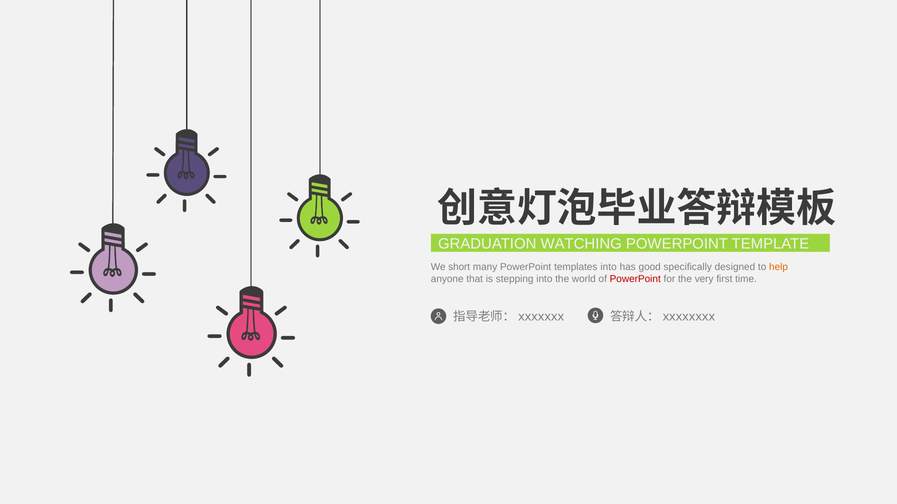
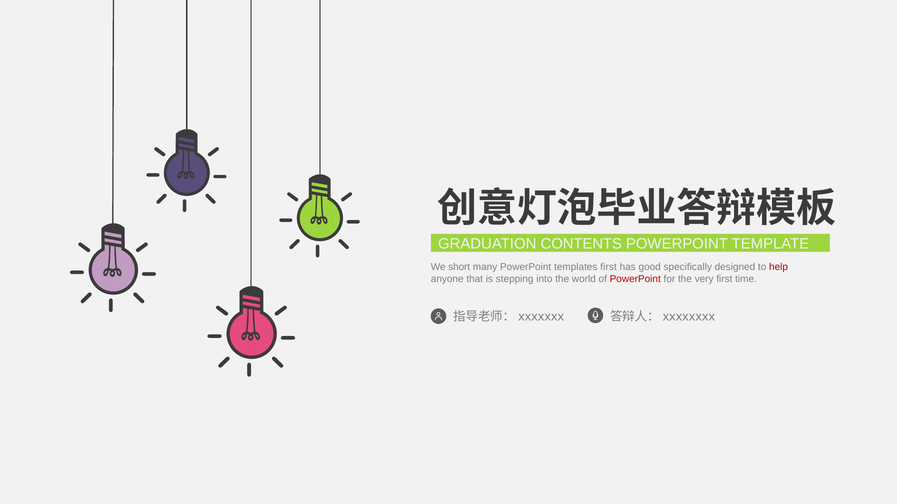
WATCHING: WATCHING -> CONTENTS (581, 244)
templates into: into -> first (609, 267)
help colour: orange -> red (779, 267)
